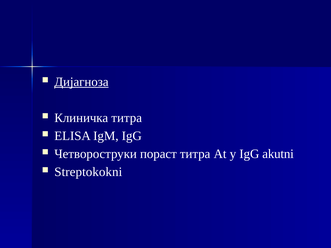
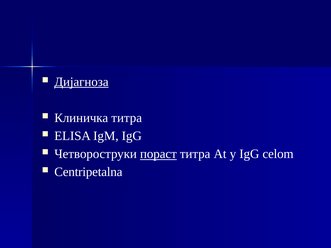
пораст underline: none -> present (158, 154)
akutni: akutni -> celom (278, 154)
Streptokokni: Streptokokni -> Centripetalna (88, 172)
